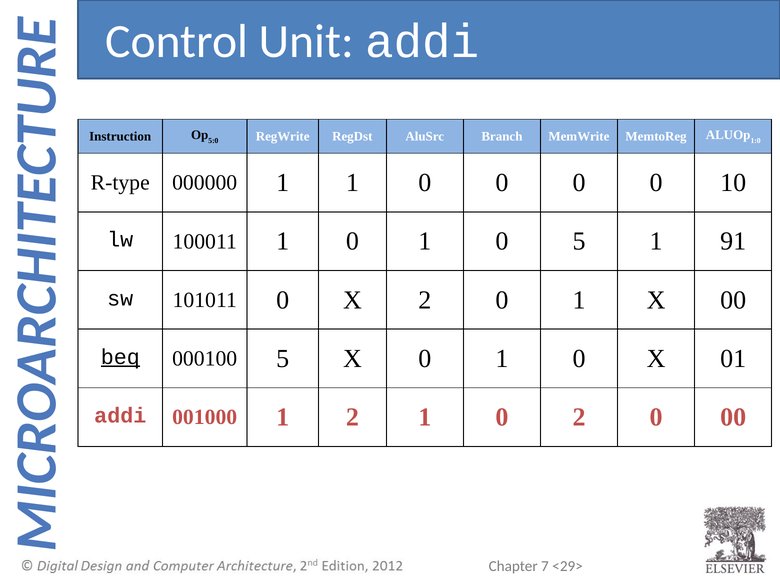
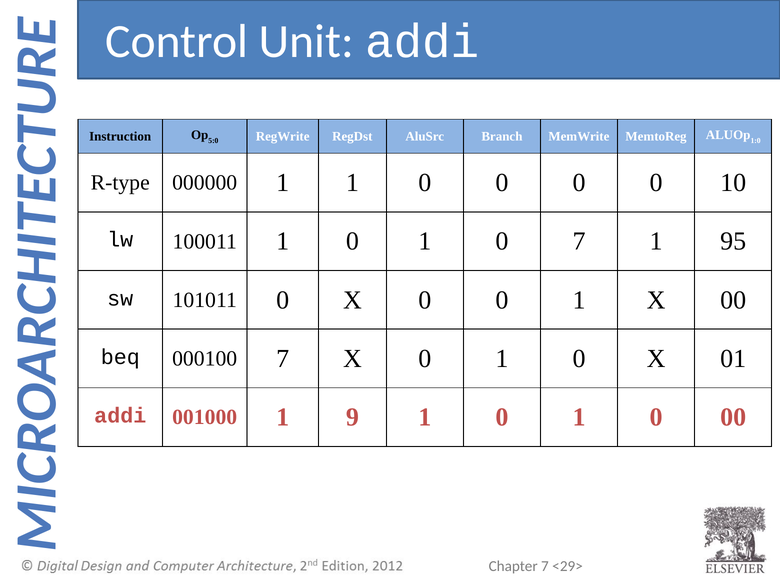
0 5: 5 -> 7 (579, 241)
91: 91 -> 95 (733, 241)
0 X 2: 2 -> 0 (425, 300)
beq underline: present -> none (120, 357)
000100 5: 5 -> 7 (283, 359)
1 2: 2 -> 9 (352, 417)
2: 2 -> 1 (579, 417)
